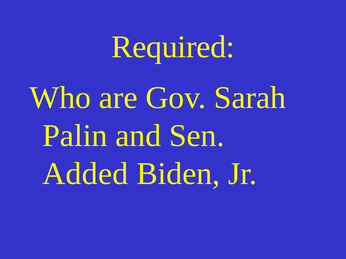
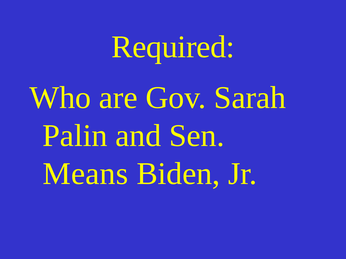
Added: Added -> Means (85, 174)
